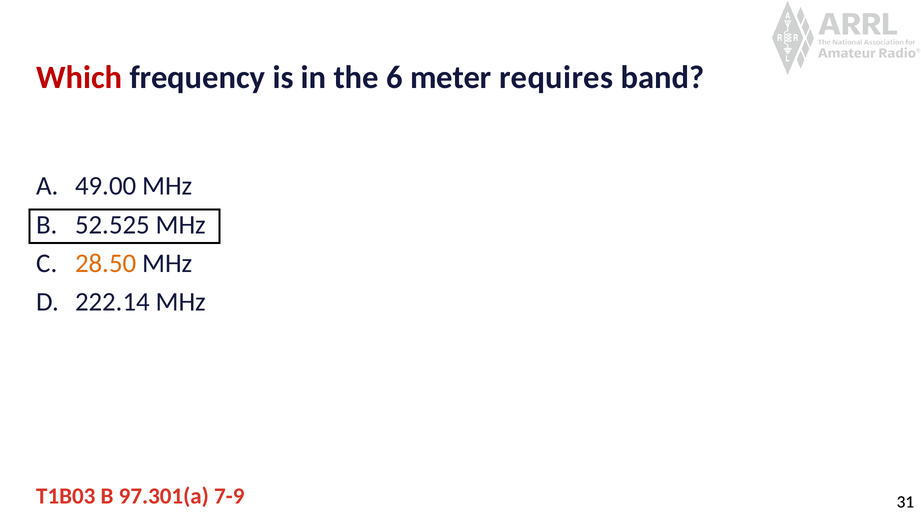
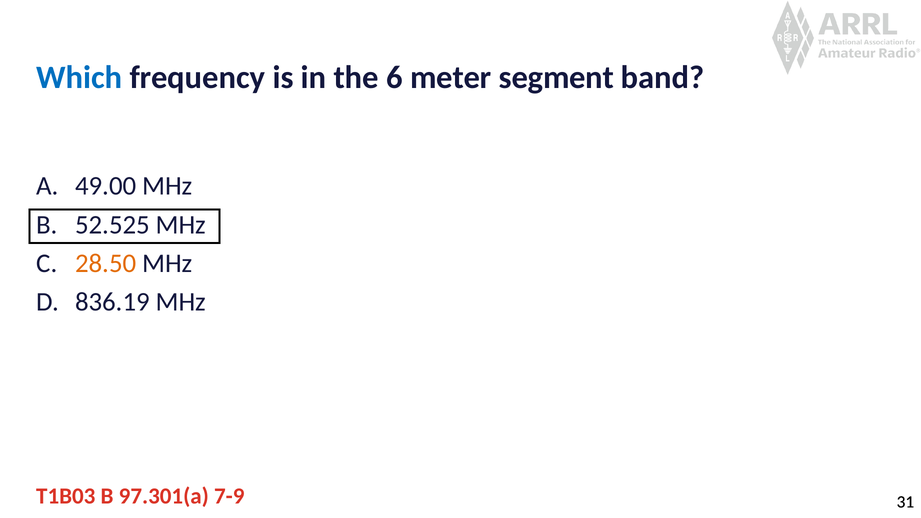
Which colour: red -> blue (79, 77)
requires: requires -> segment (556, 77)
222.14: 222.14 -> 836.19 (112, 302)
